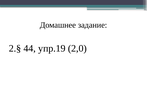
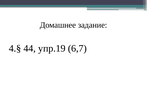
2.§: 2.§ -> 4.§ (15, 49)
2,0: 2,0 -> 6,7 (77, 49)
